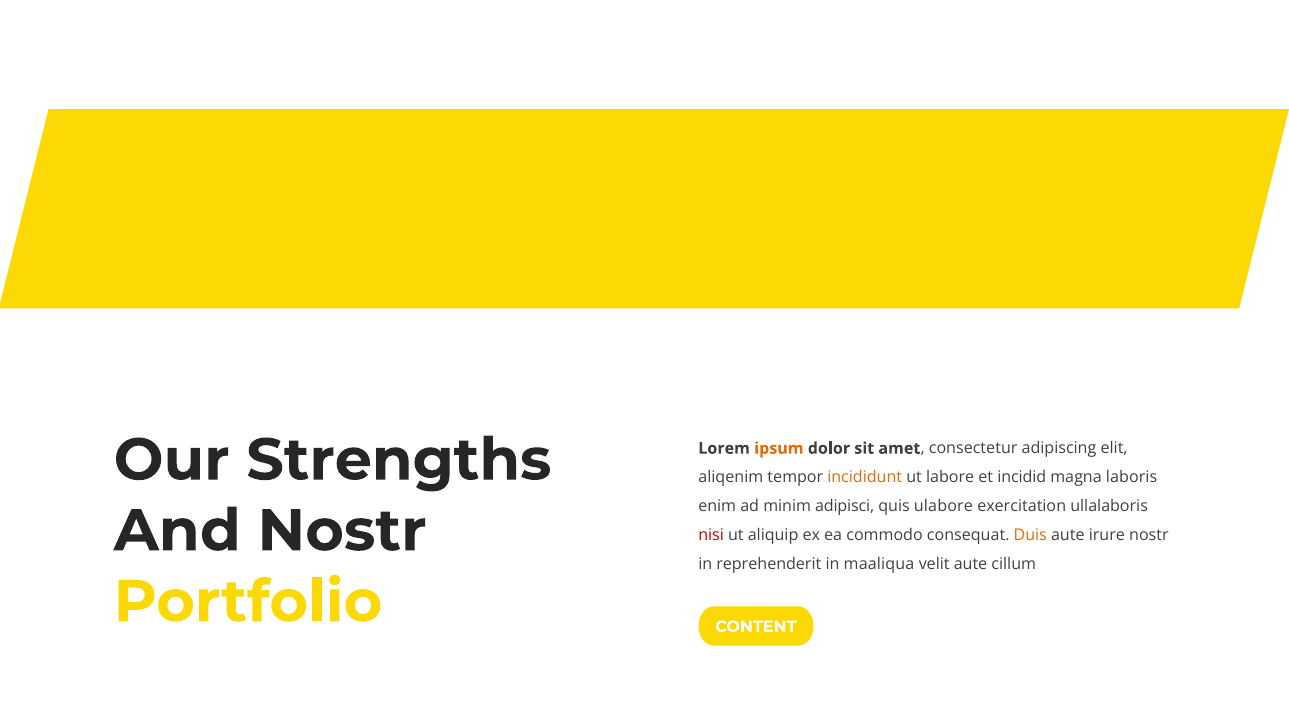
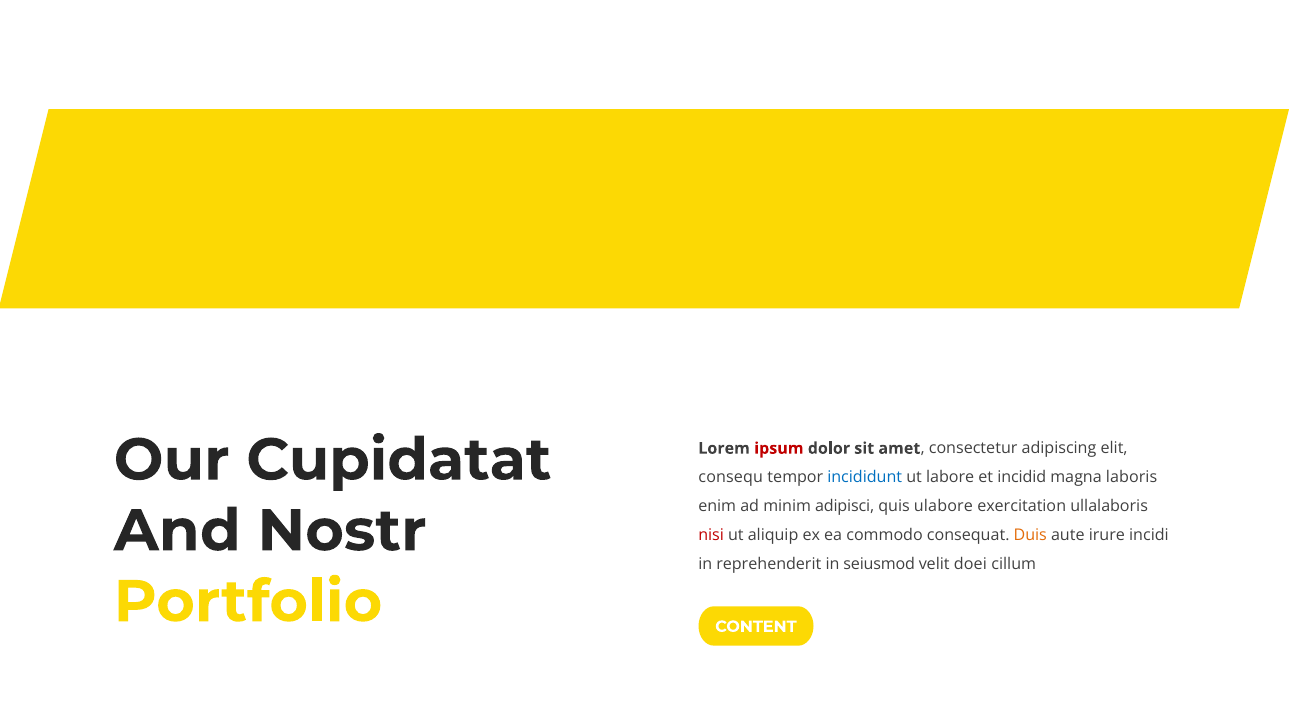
ipsum colour: orange -> red (779, 448)
Strengths: Strengths -> Cupidatat (399, 460)
aliqenim: aliqenim -> consequ (731, 477)
incididunt colour: orange -> blue (865, 477)
irure nostr: nostr -> incidi (1149, 535)
maaliqua: maaliqua -> seiusmod (879, 564)
velit aute: aute -> doei (970, 564)
